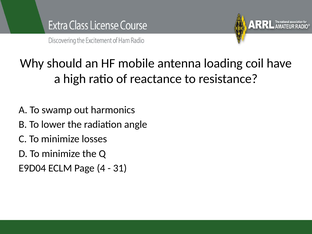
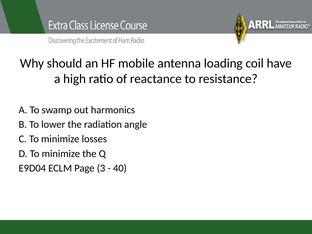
4: 4 -> 3 (101, 168)
31: 31 -> 40 (120, 168)
